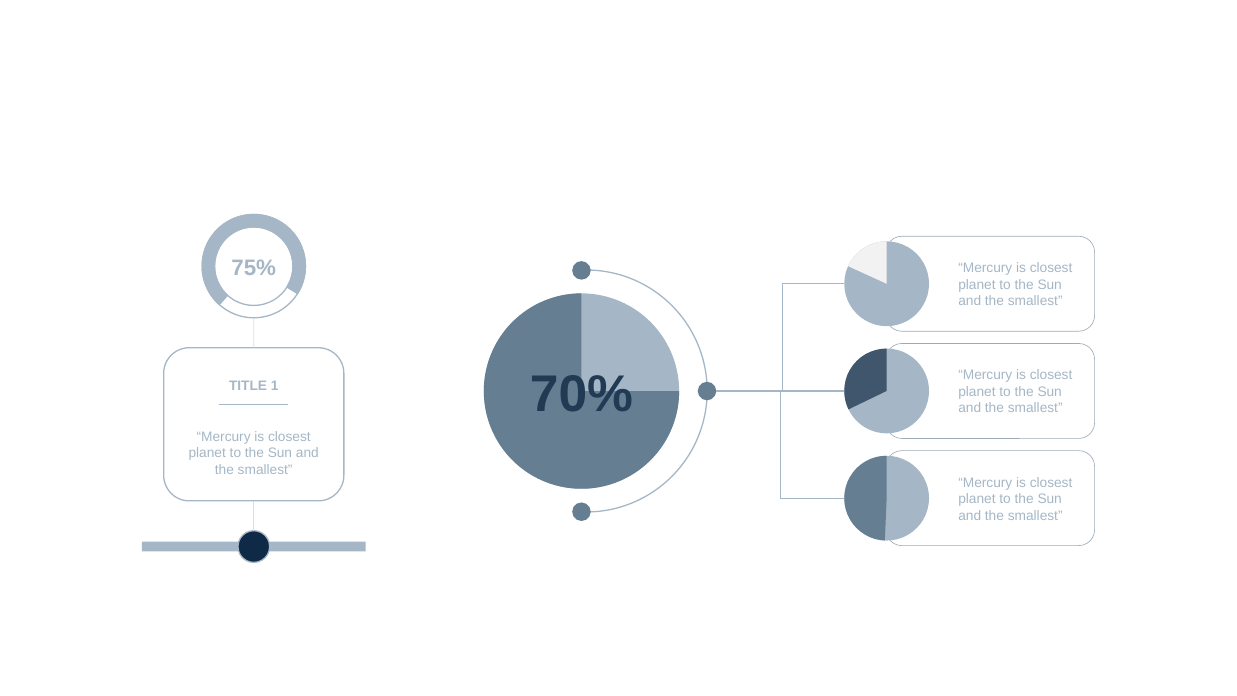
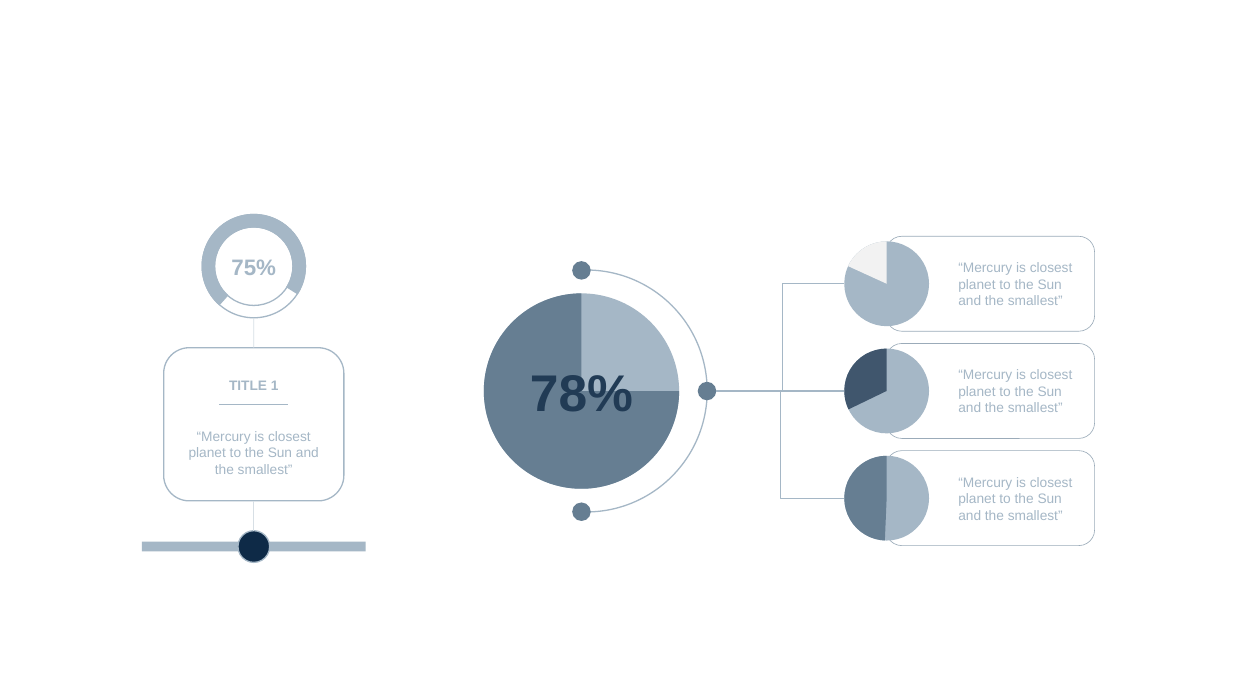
70%: 70% -> 78% (581, 395)
